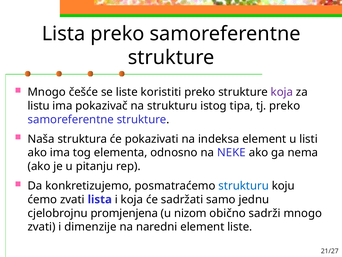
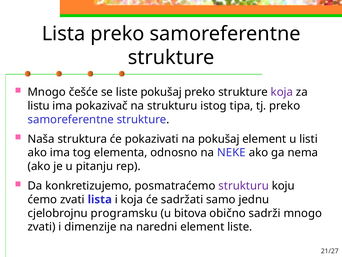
liste koristiti: koristiti -> pokušaj (161, 92)
na indeksa: indeksa -> pokušaj (219, 139)
strukturu colour: blue -> purple (244, 185)
promjenjena: promjenjena -> programsku (124, 213)
nizom: nizom -> bitova (190, 213)
